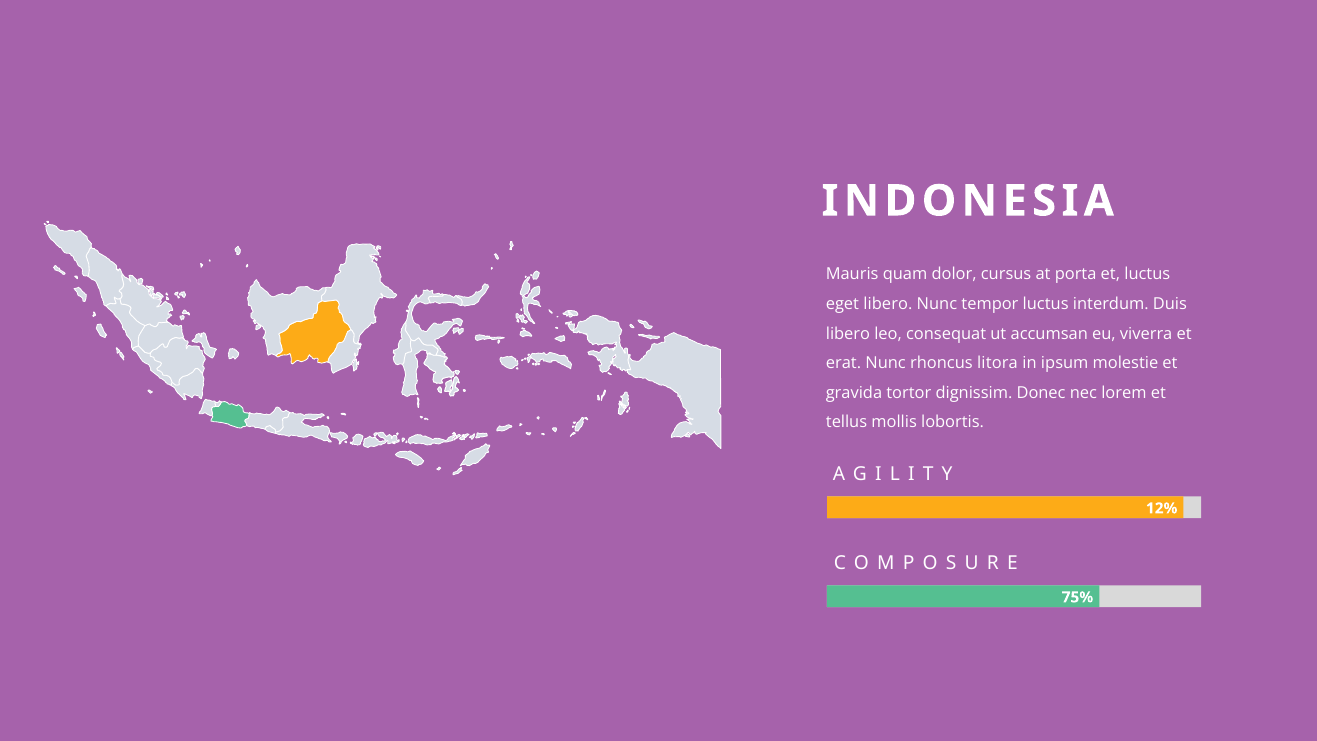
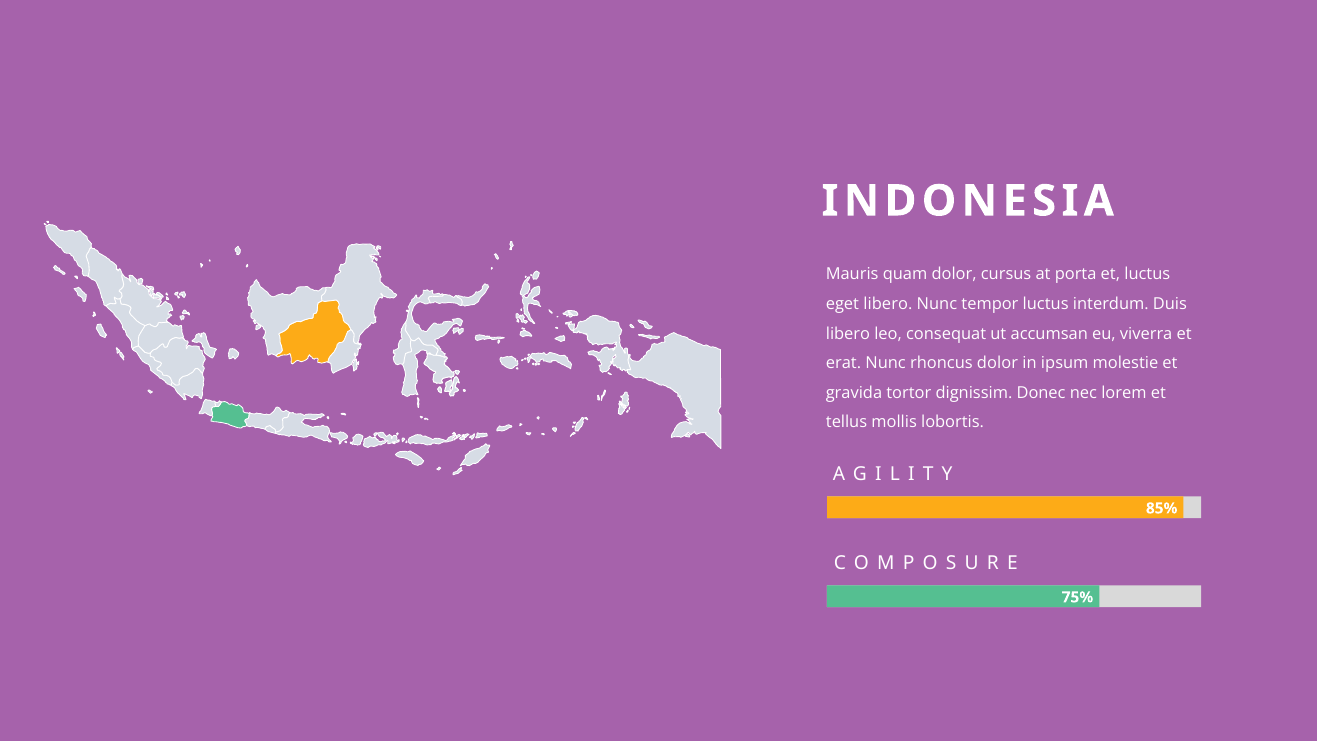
rhoncus litora: litora -> dolor (998, 363)
12%: 12% -> 85% (1162, 508)
